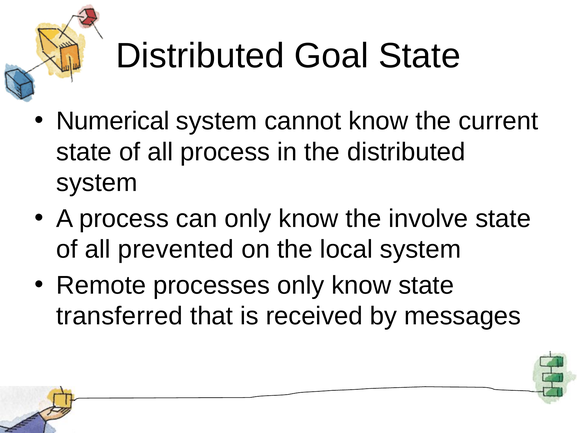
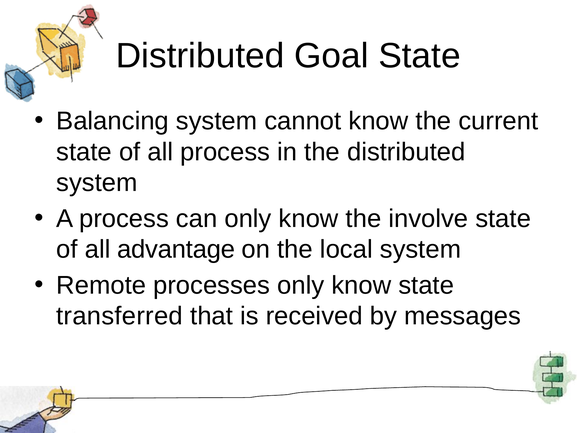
Numerical: Numerical -> Balancing (113, 121)
prevented: prevented -> advantage (176, 249)
